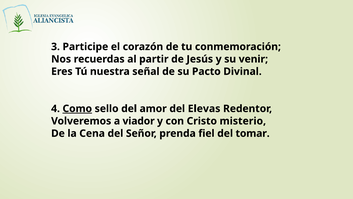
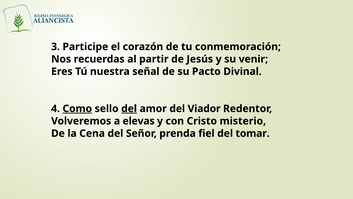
del underline: none -> present (129, 108)
Elevas: Elevas -> Viador (204, 108)
viador: viador -> elevas (139, 121)
